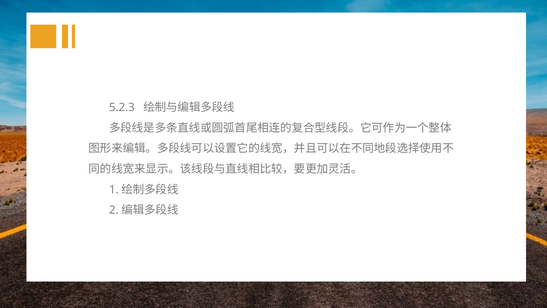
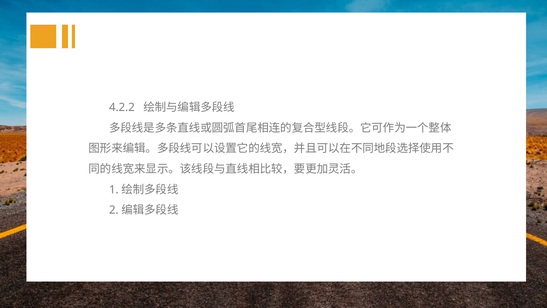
5.2.3: 5.2.3 -> 4.2.2 (122, 107)
